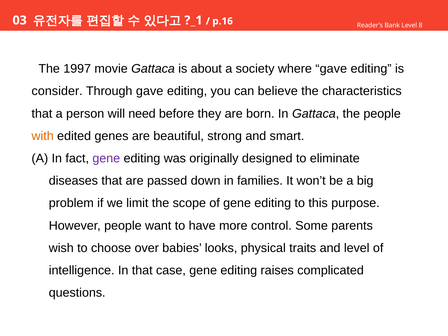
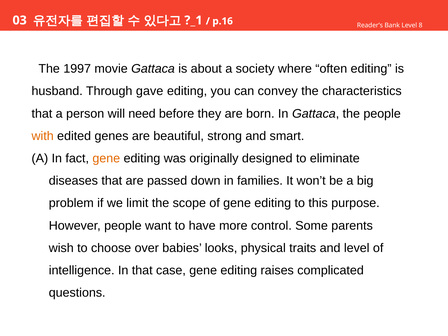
where gave: gave -> often (331, 69)
consider: consider -> husband (57, 91)
believe: believe -> convey (278, 91)
gene colour: purple -> orange (106, 158)
